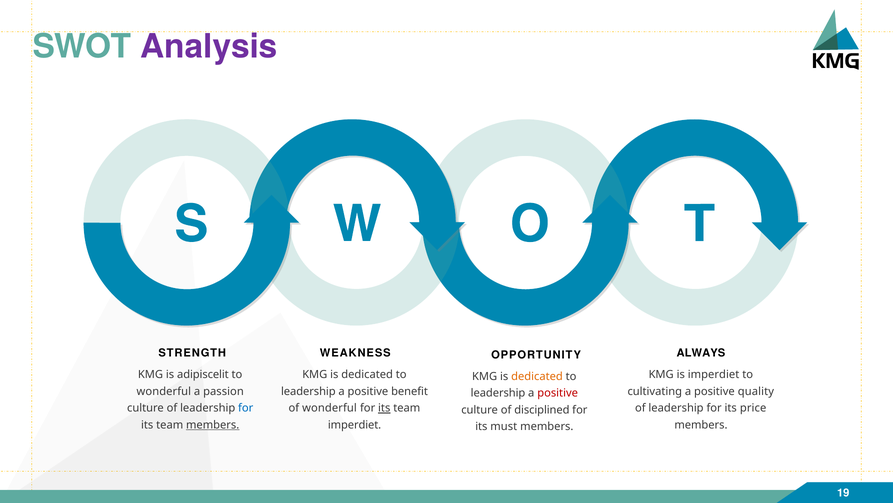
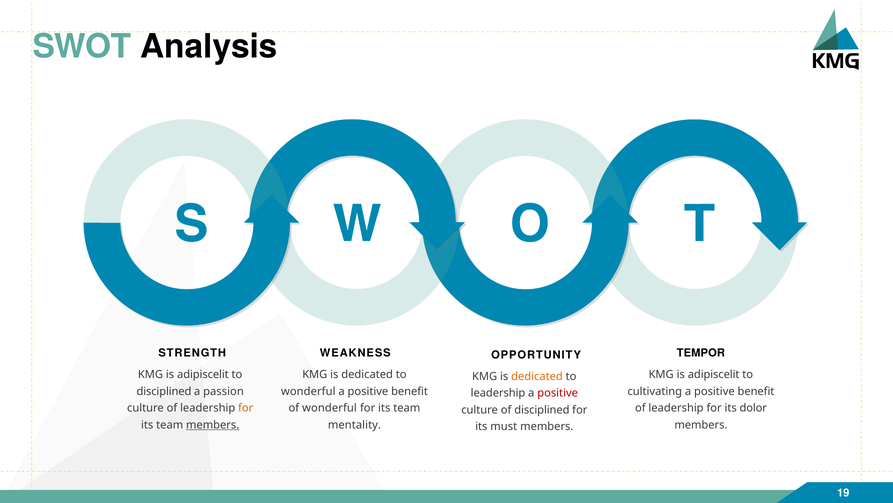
Analysis colour: purple -> black (209, 47)
ALWAYS: ALWAYS -> TEMPOR (701, 353)
imperdiet: imperdiet -> adipiscelit (714, 374)
wonderful: wonderful -> disciplined (164, 391)
leadership: leadership -> wonderful (308, 391)
cultivating a positive quality: quality -> benefit (756, 391)
for colour: blue -> orange (246, 408)
its underline: present -> none (384, 408)
price: price -> dolor (753, 408)
imperdiet: imperdiet -> mentality (354, 424)
